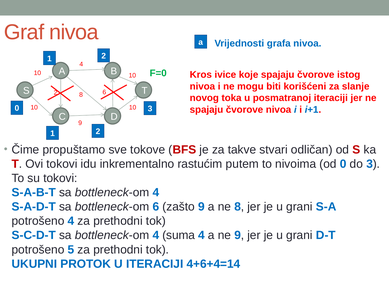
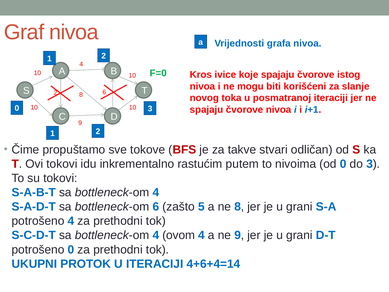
zašto 9: 9 -> 5 (201, 207)
suma: suma -> ovom (179, 235)
potrošeno 5: 5 -> 0 (71, 249)
